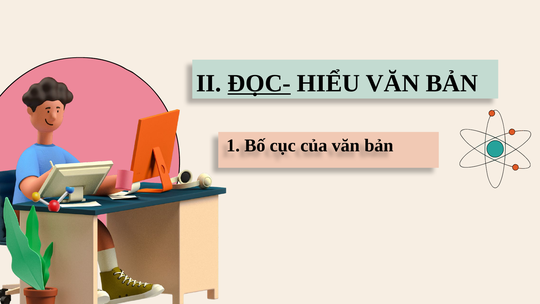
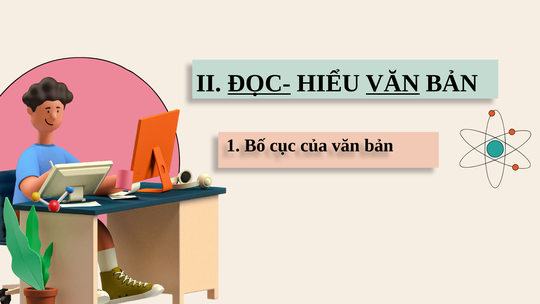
VĂN underline: none -> present (393, 83)
